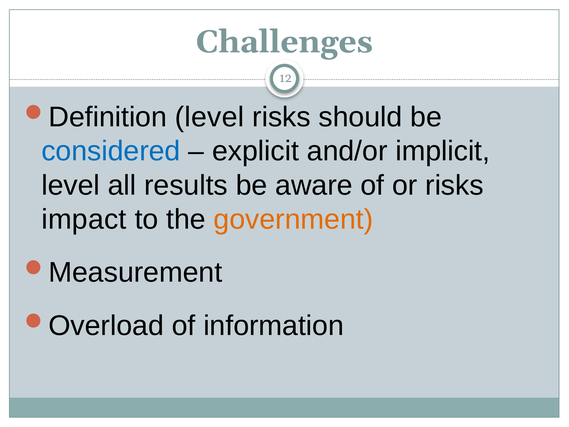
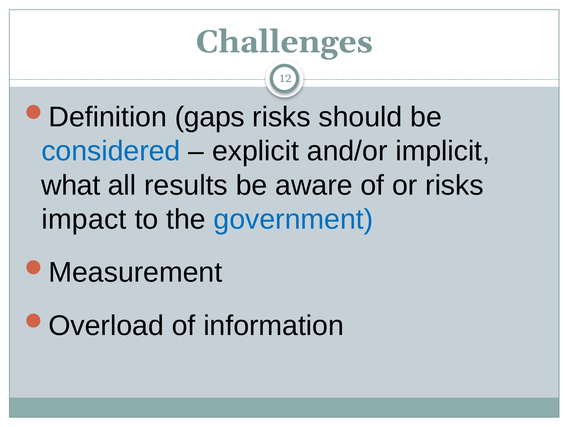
level: level -> gaps (210, 117)
level: level -> what (71, 185)
government colour: orange -> blue (293, 219)
